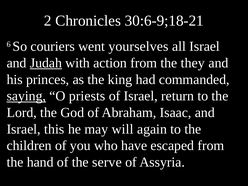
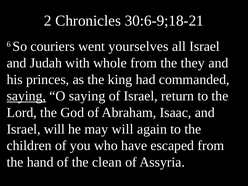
Judah underline: present -> none (46, 63)
action: action -> whole (110, 63)
O priests: priests -> saying (87, 96)
Israel this: this -> will (54, 129)
serve: serve -> clean (107, 162)
